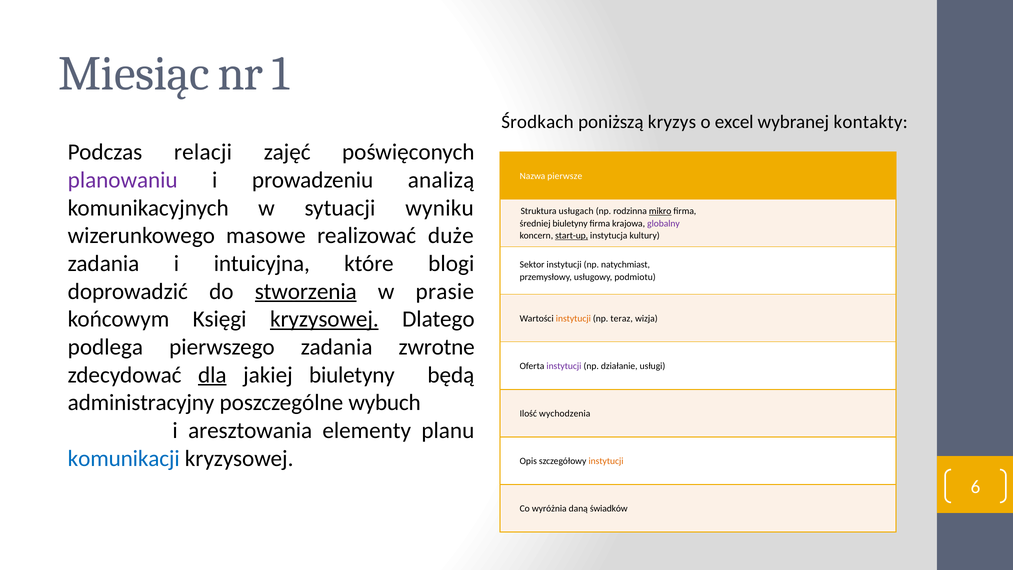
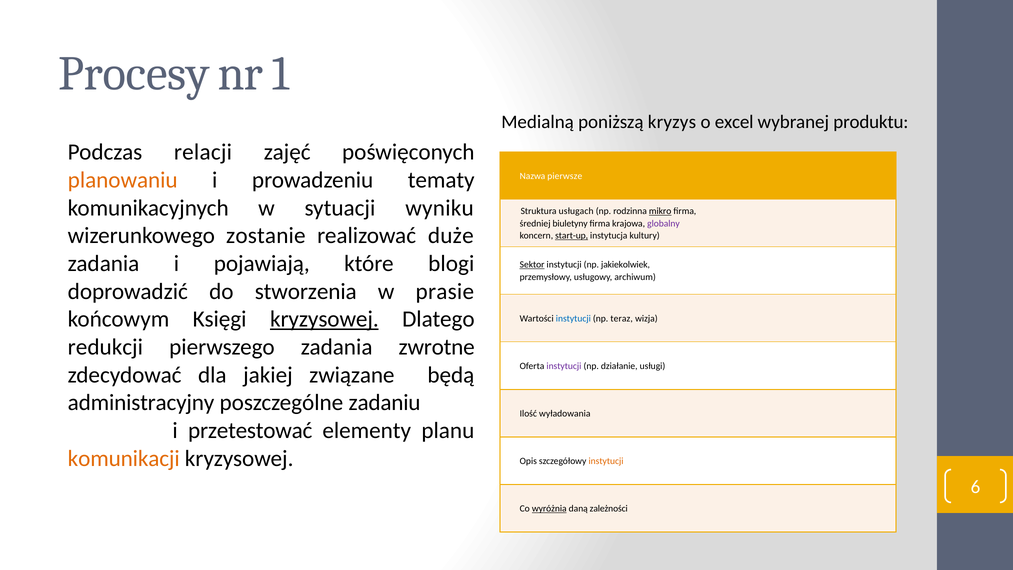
Miesiąc: Miesiąc -> Procesy (134, 74)
Środkach: Środkach -> Medialną (538, 122)
kontakty: kontakty -> produktu (871, 122)
planowaniu colour: purple -> orange (123, 180)
analizą: analizą -> tematy (441, 180)
masowe: masowe -> zostanie (266, 236)
intuicyjna: intuicyjna -> pojawiają (262, 264)
Sektor underline: none -> present (532, 265)
natychmiast: natychmiast -> jakiekolwiek (626, 265)
podmiotu: podmiotu -> archiwum (635, 277)
stworzenia underline: present -> none (306, 291)
instytucji colour: orange -> blue (573, 318)
podlega: podlega -> redukcji (105, 347)
dla underline: present -> none (212, 375)
jakiej biuletyny: biuletyny -> związane (352, 375)
wybuch: wybuch -> zadaniu (385, 403)
wychodzenia: wychodzenia -> wyładowania (565, 413)
aresztowania: aresztowania -> przetestować (250, 430)
komunikacji colour: blue -> orange (124, 458)
wyróżnia underline: none -> present (549, 508)
świadków: świadków -> zależności (609, 508)
